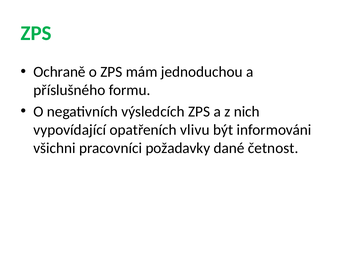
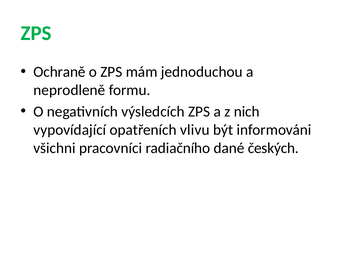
příslušného: příslušného -> neprodleně (69, 90)
požadavky: požadavky -> radiačního (178, 148)
četnost: četnost -> českých (273, 148)
